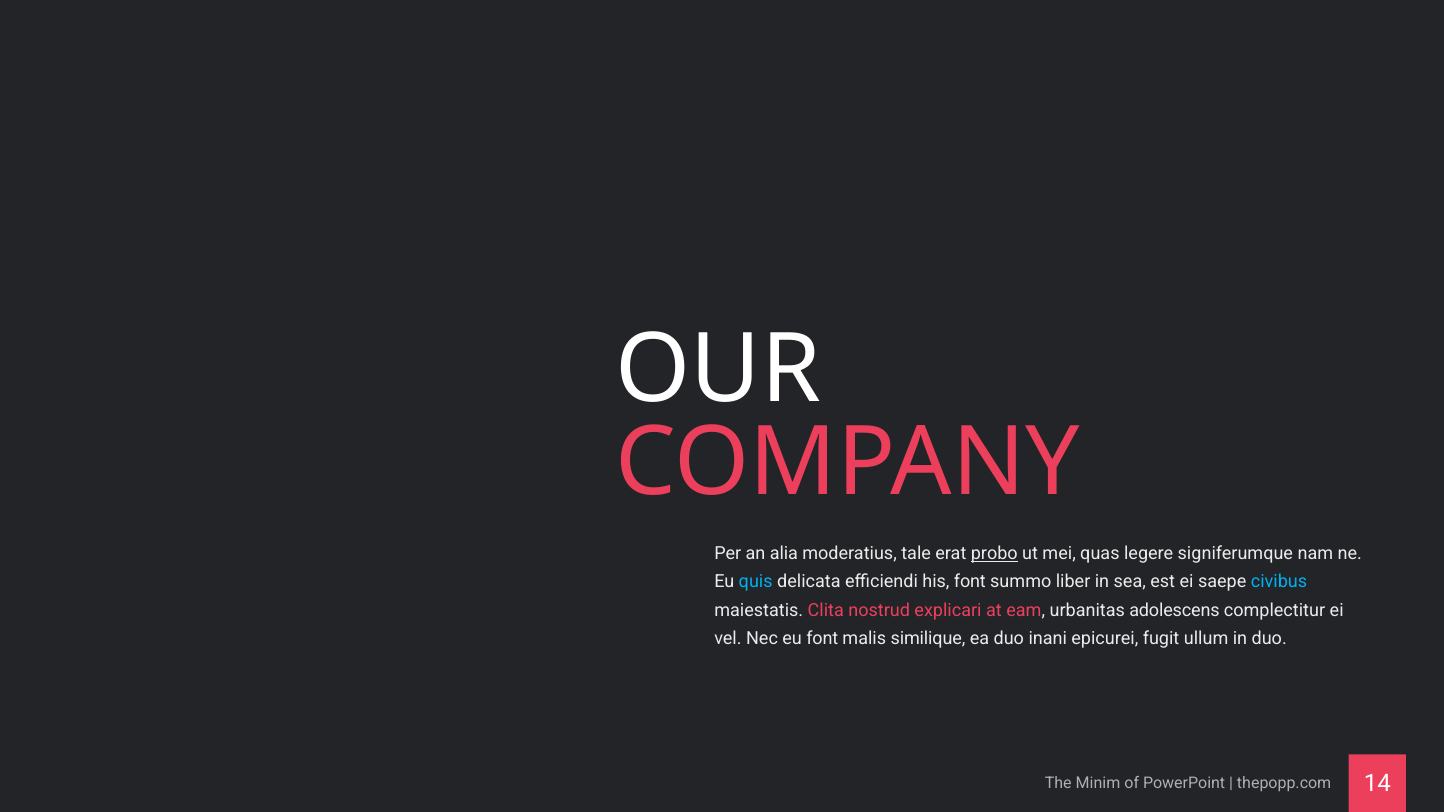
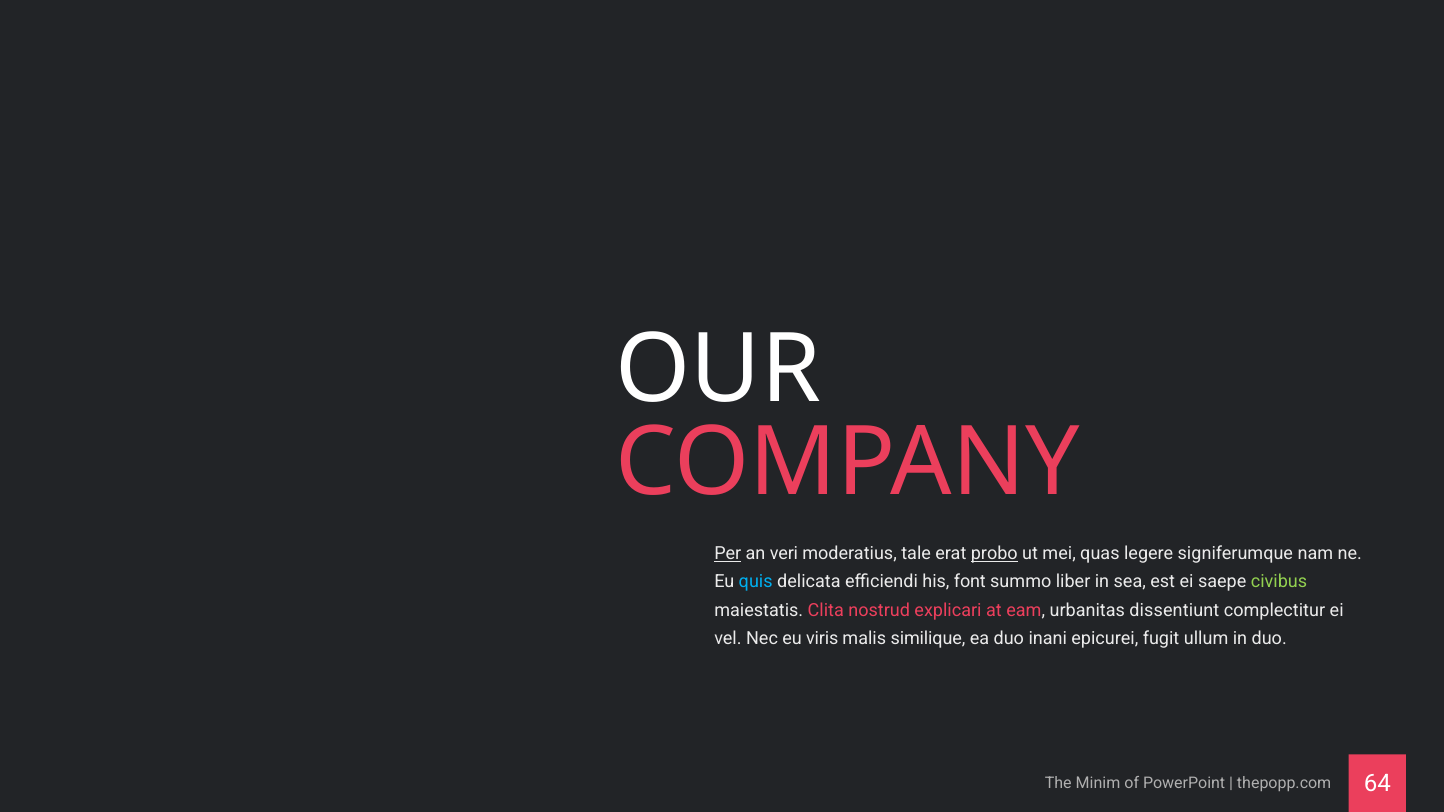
Per underline: none -> present (728, 554)
alia: alia -> veri (784, 554)
civibus colour: light blue -> light green (1279, 582)
adolescens: adolescens -> dissentiunt (1174, 610)
eu font: font -> viris (822, 638)
14: 14 -> 64 (1377, 784)
